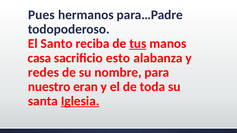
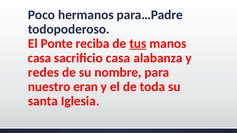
Pues: Pues -> Poco (41, 15)
Santo: Santo -> Ponte (57, 44)
sacrificio esto: esto -> casa (118, 58)
Iglesia underline: present -> none (80, 101)
